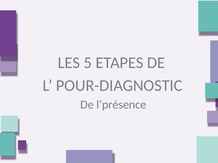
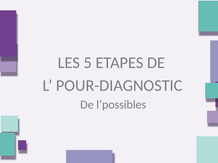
l’présence: l’présence -> l’possibles (121, 105)
